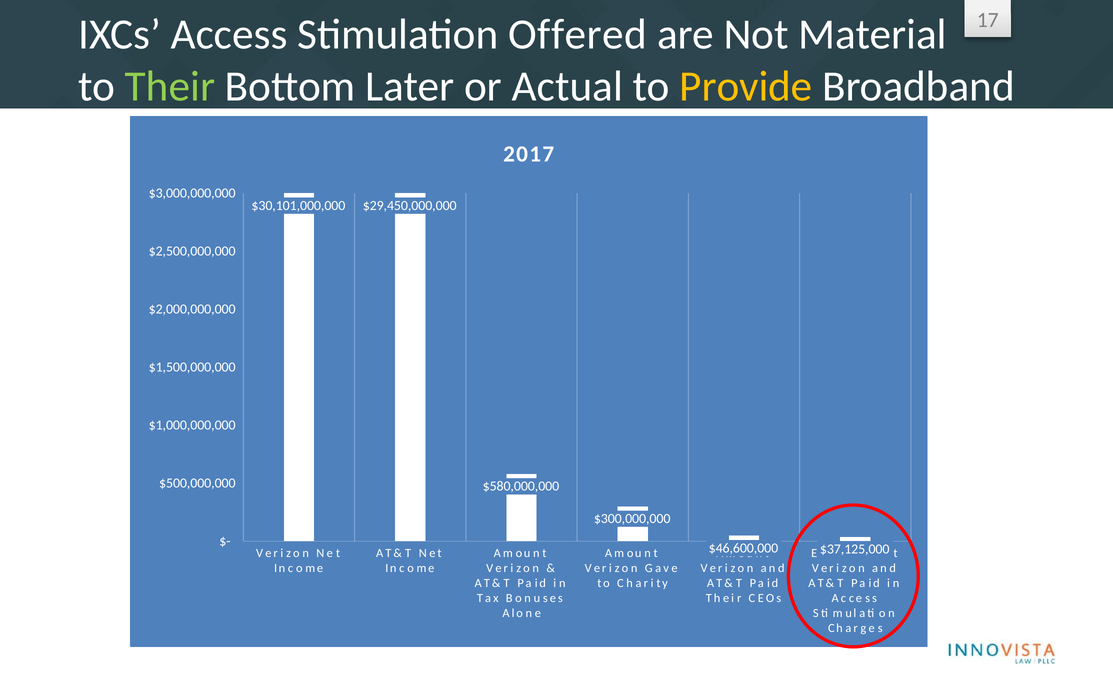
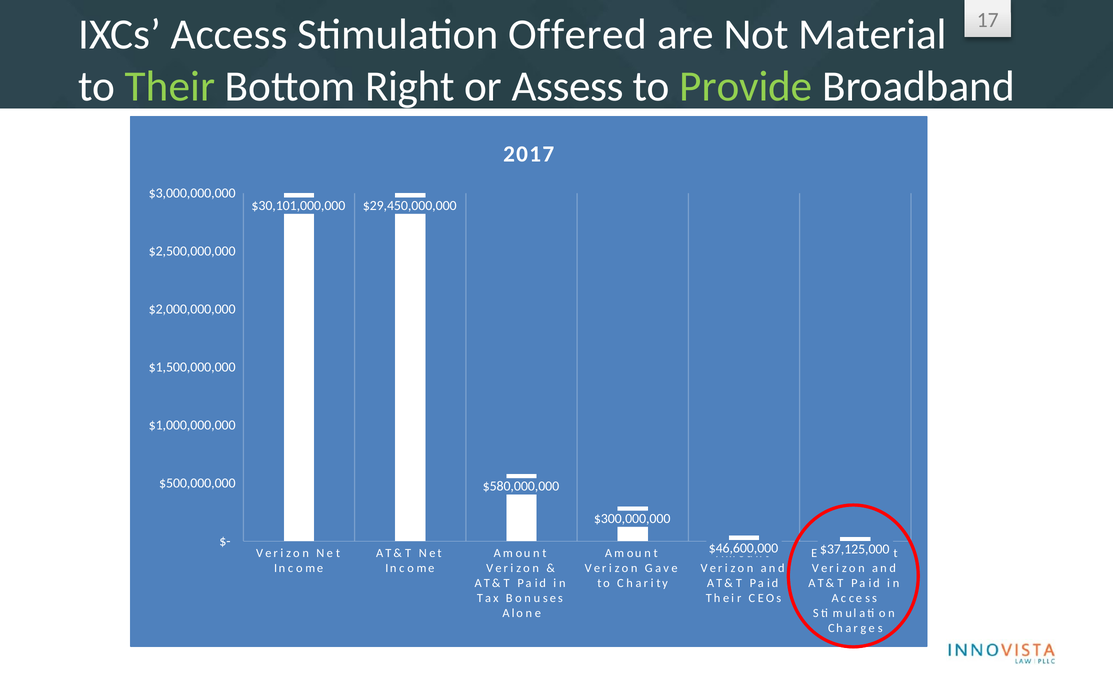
Later: Later -> Right (410, 86)
Actual: Actual -> Assess (568, 86)
Provide colour: yellow -> light green (746, 86)
